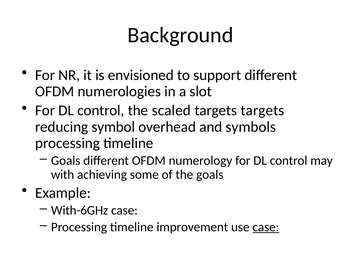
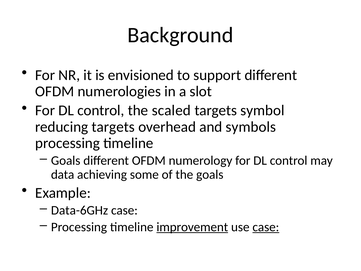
targets targets: targets -> symbol (263, 110)
reducing symbol: symbol -> targets (113, 127)
with: with -> data (63, 174)
With-6GHz: With-6GHz -> Data-6GHz (80, 210)
improvement underline: none -> present (192, 227)
